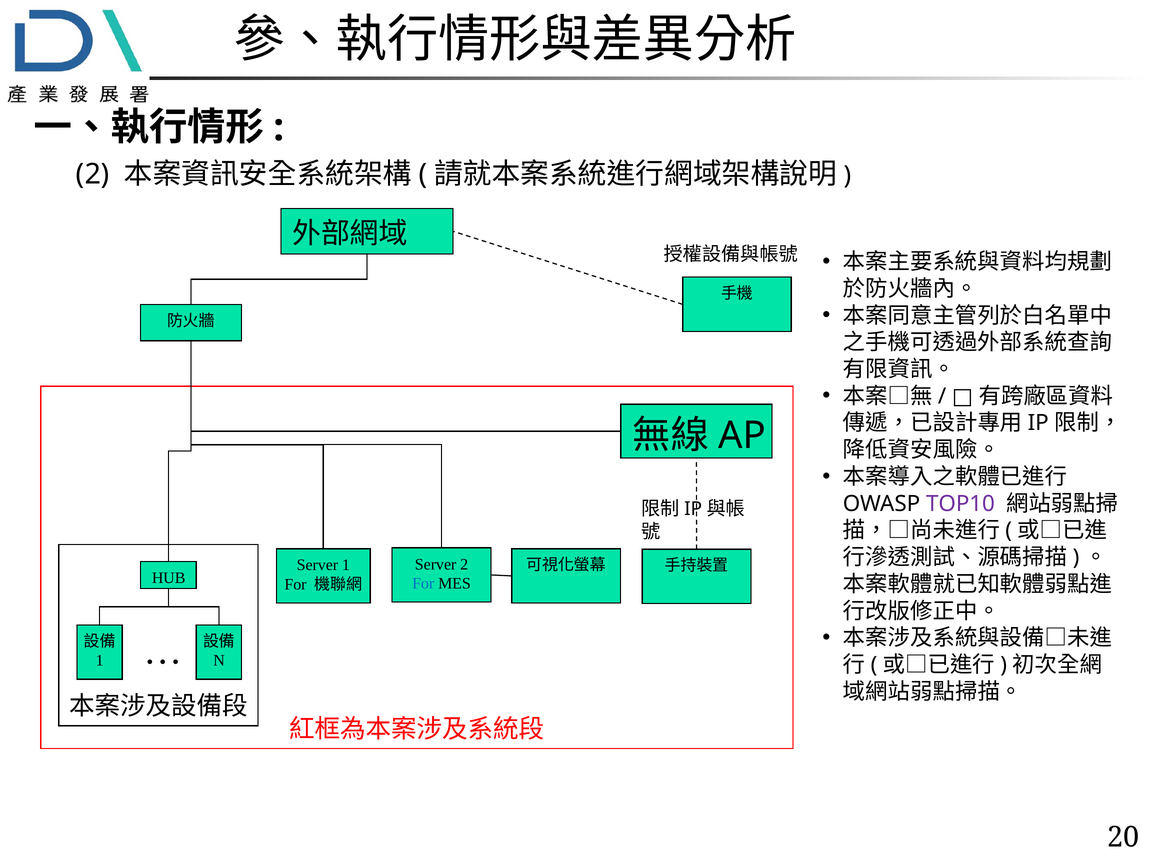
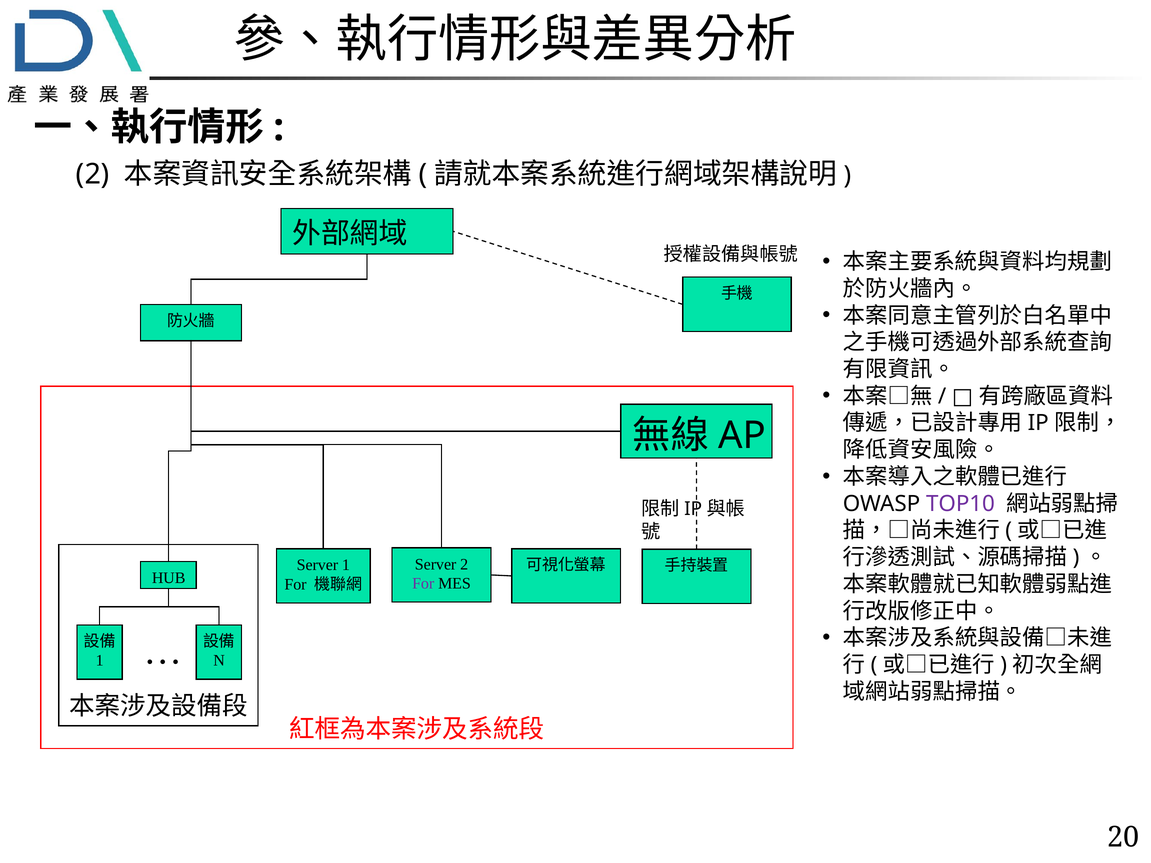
For colour: blue -> purple (423, 584)
